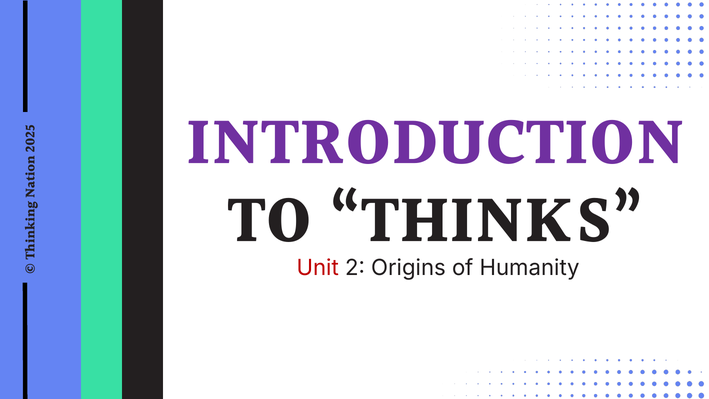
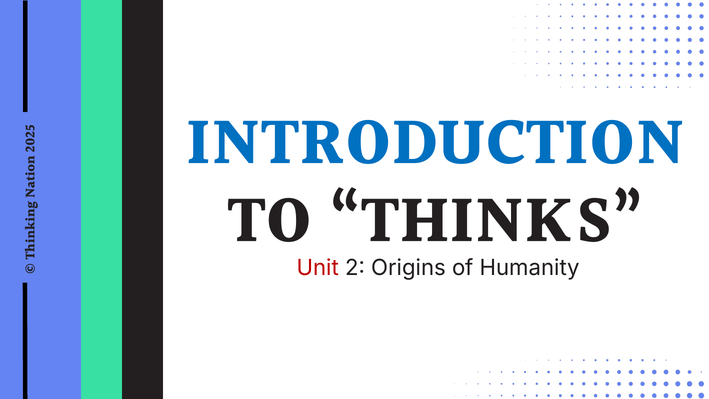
INTRODUCTION colour: purple -> blue (436, 145)
